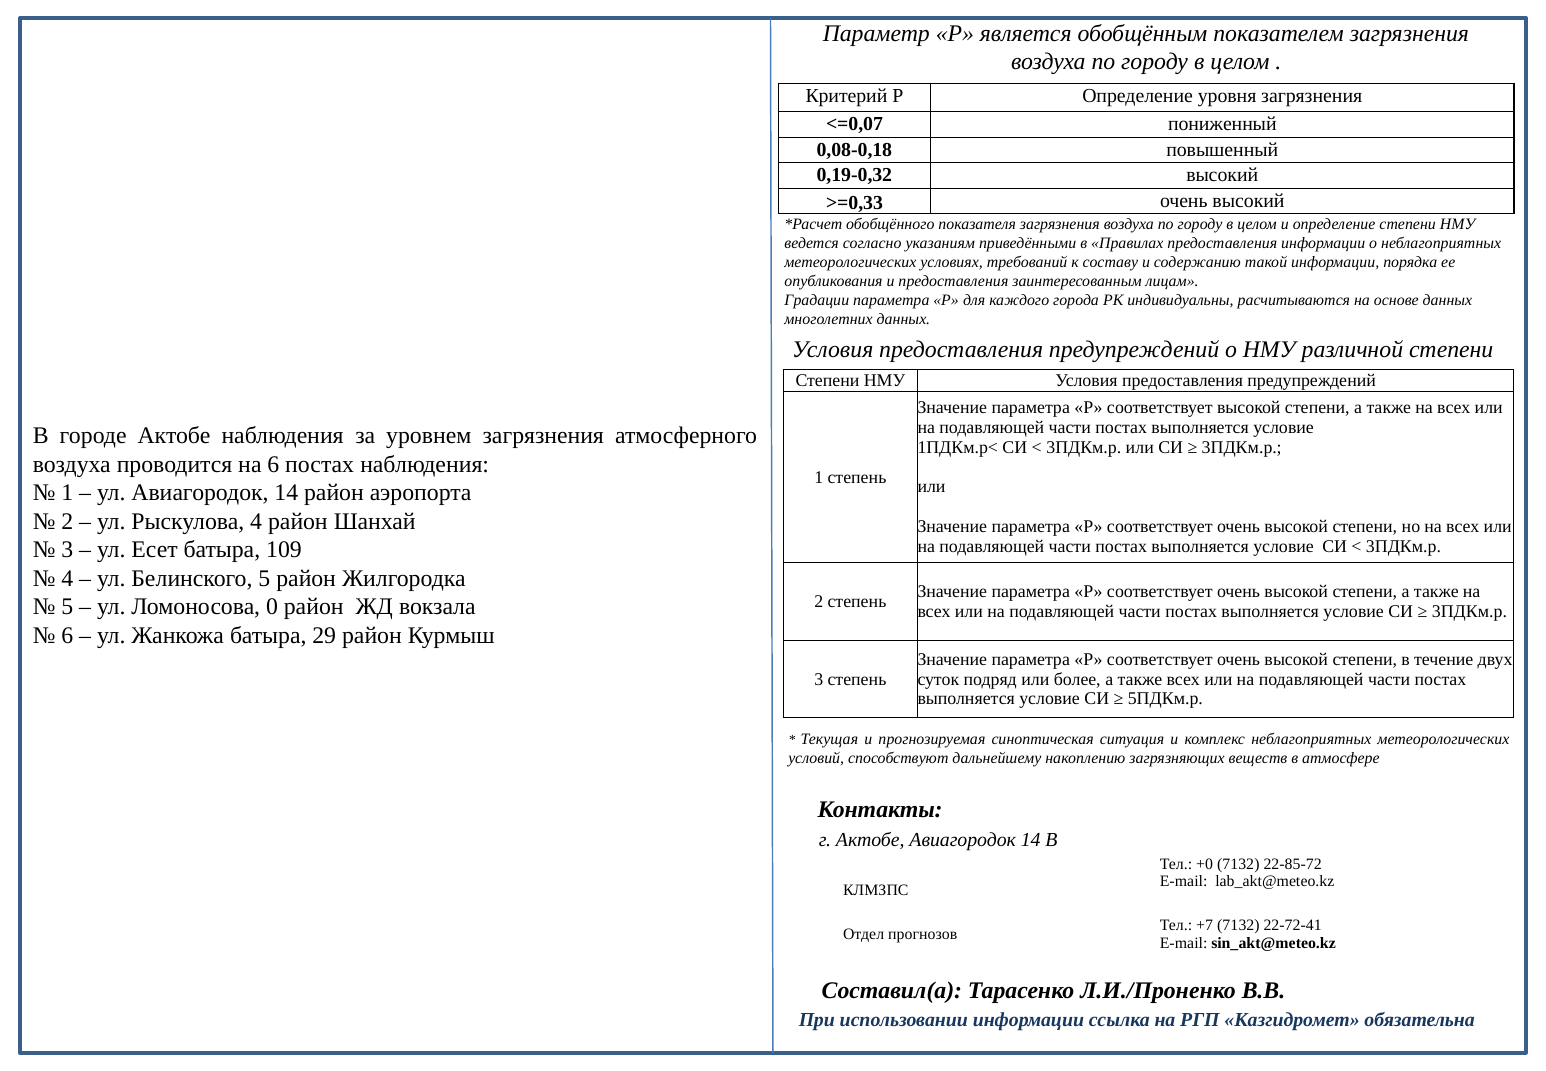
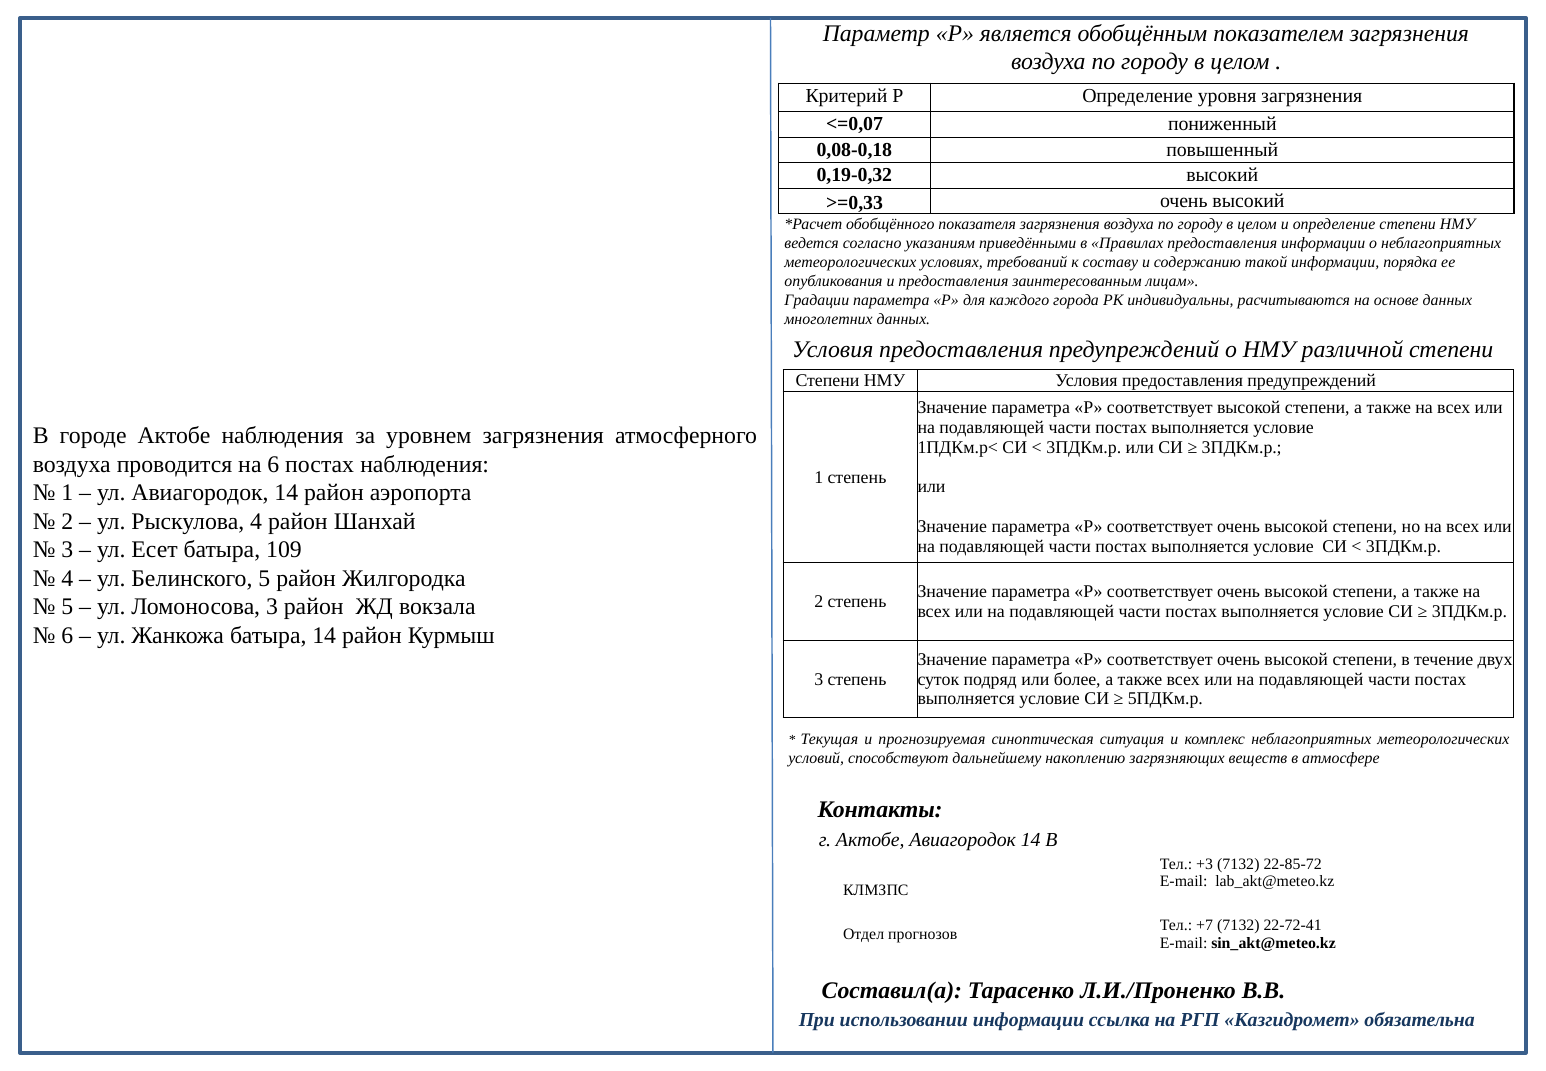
Ломоносова 0: 0 -> 3 (272, 607)
батыра 29: 29 -> 14 (324, 635)
+0: +0 -> +3 (1205, 863)
